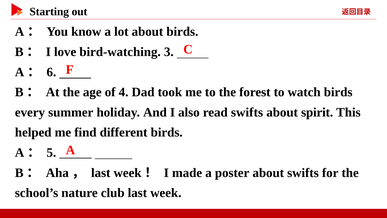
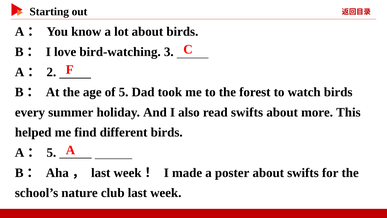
6: 6 -> 2 (51, 72)
of 4: 4 -> 5 (124, 92)
spirit: spirit -> more (317, 112)
